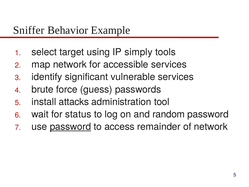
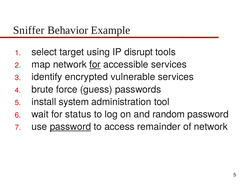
simply: simply -> disrupt (139, 52)
for underline: none -> present (95, 64)
significant: significant -> encrypted (86, 77)
attacks: attacks -> system (74, 102)
